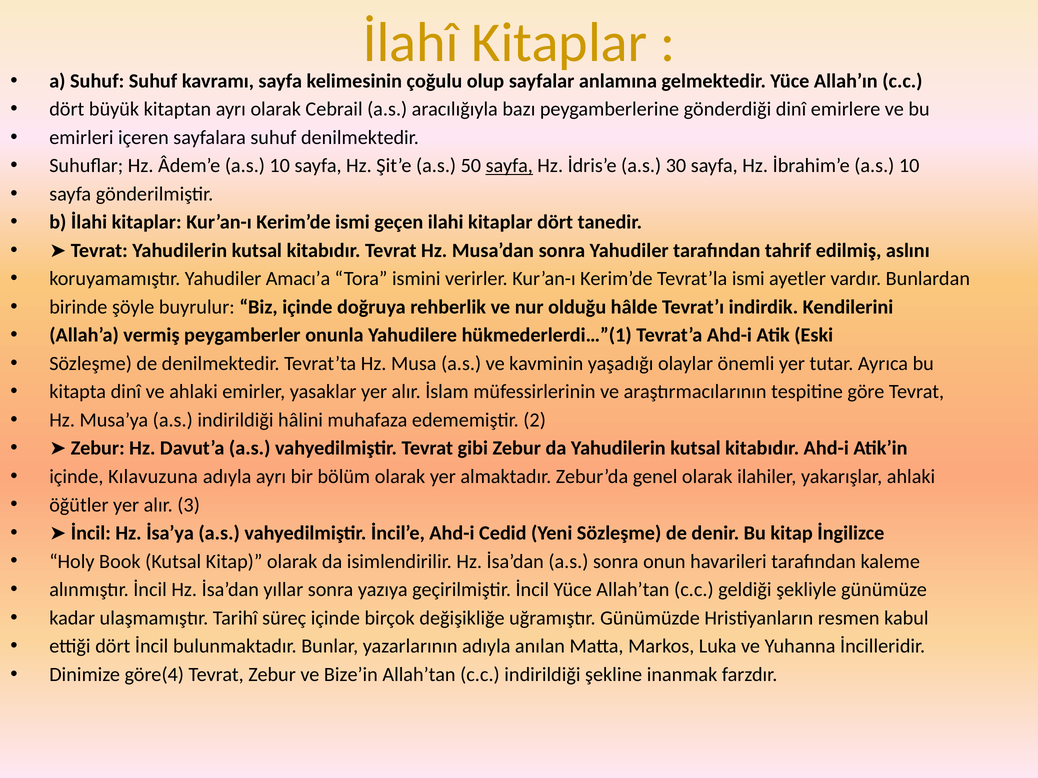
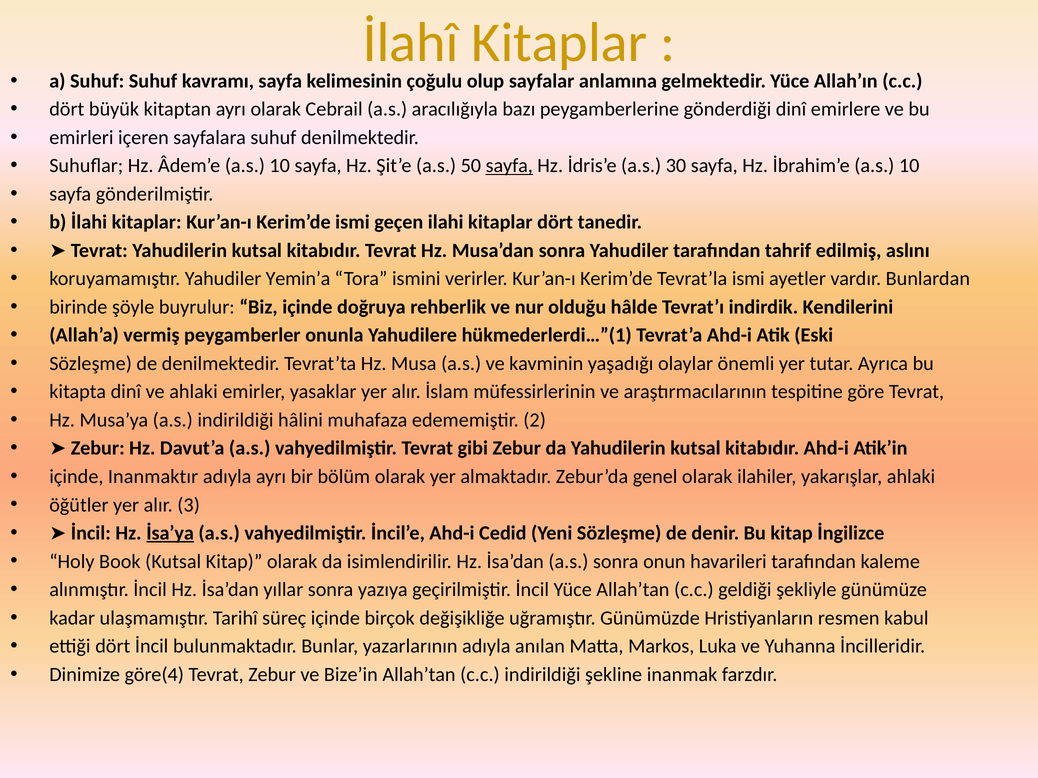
Amacı’a: Amacı’a -> Yemin’a (298, 279)
Kılavuzuna: Kılavuzuna -> Inanmaktır (153, 477)
İsa’ya underline: none -> present (170, 533)
